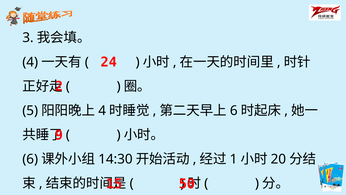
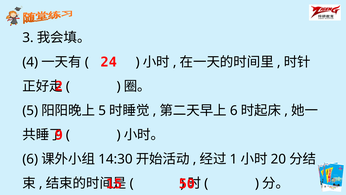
4: 4 -> 5 (102, 110)
